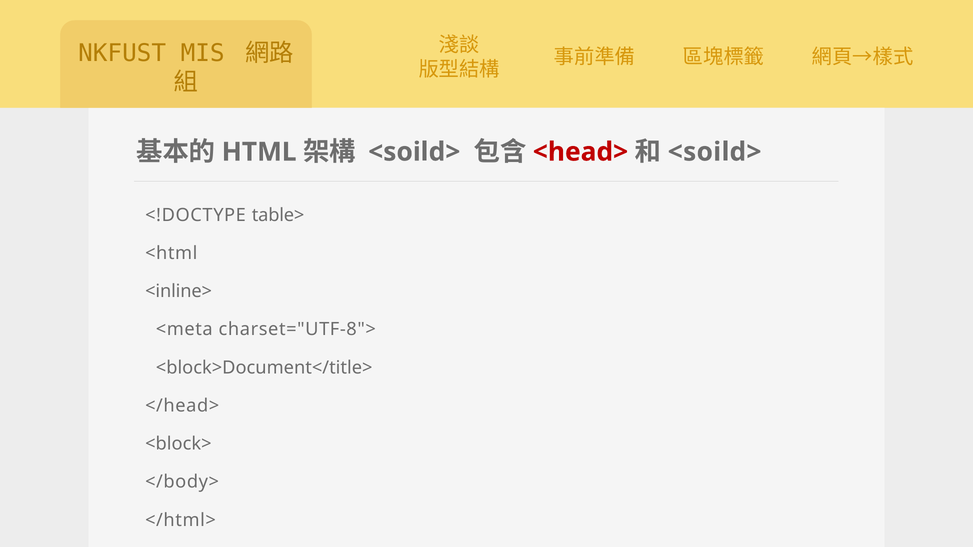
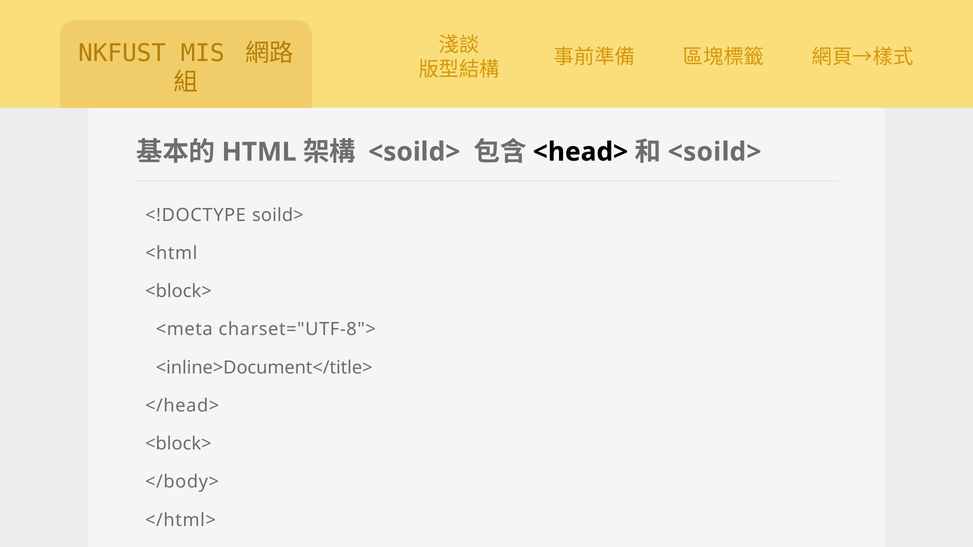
<head> colour: red -> black (580, 152)
table>: table> -> soild> (278, 215)
<inline>: <inline> -> <block> (178, 292)
<block>Document</title>: <block>Document</title> -> <inline>Document</title> (264, 368)
